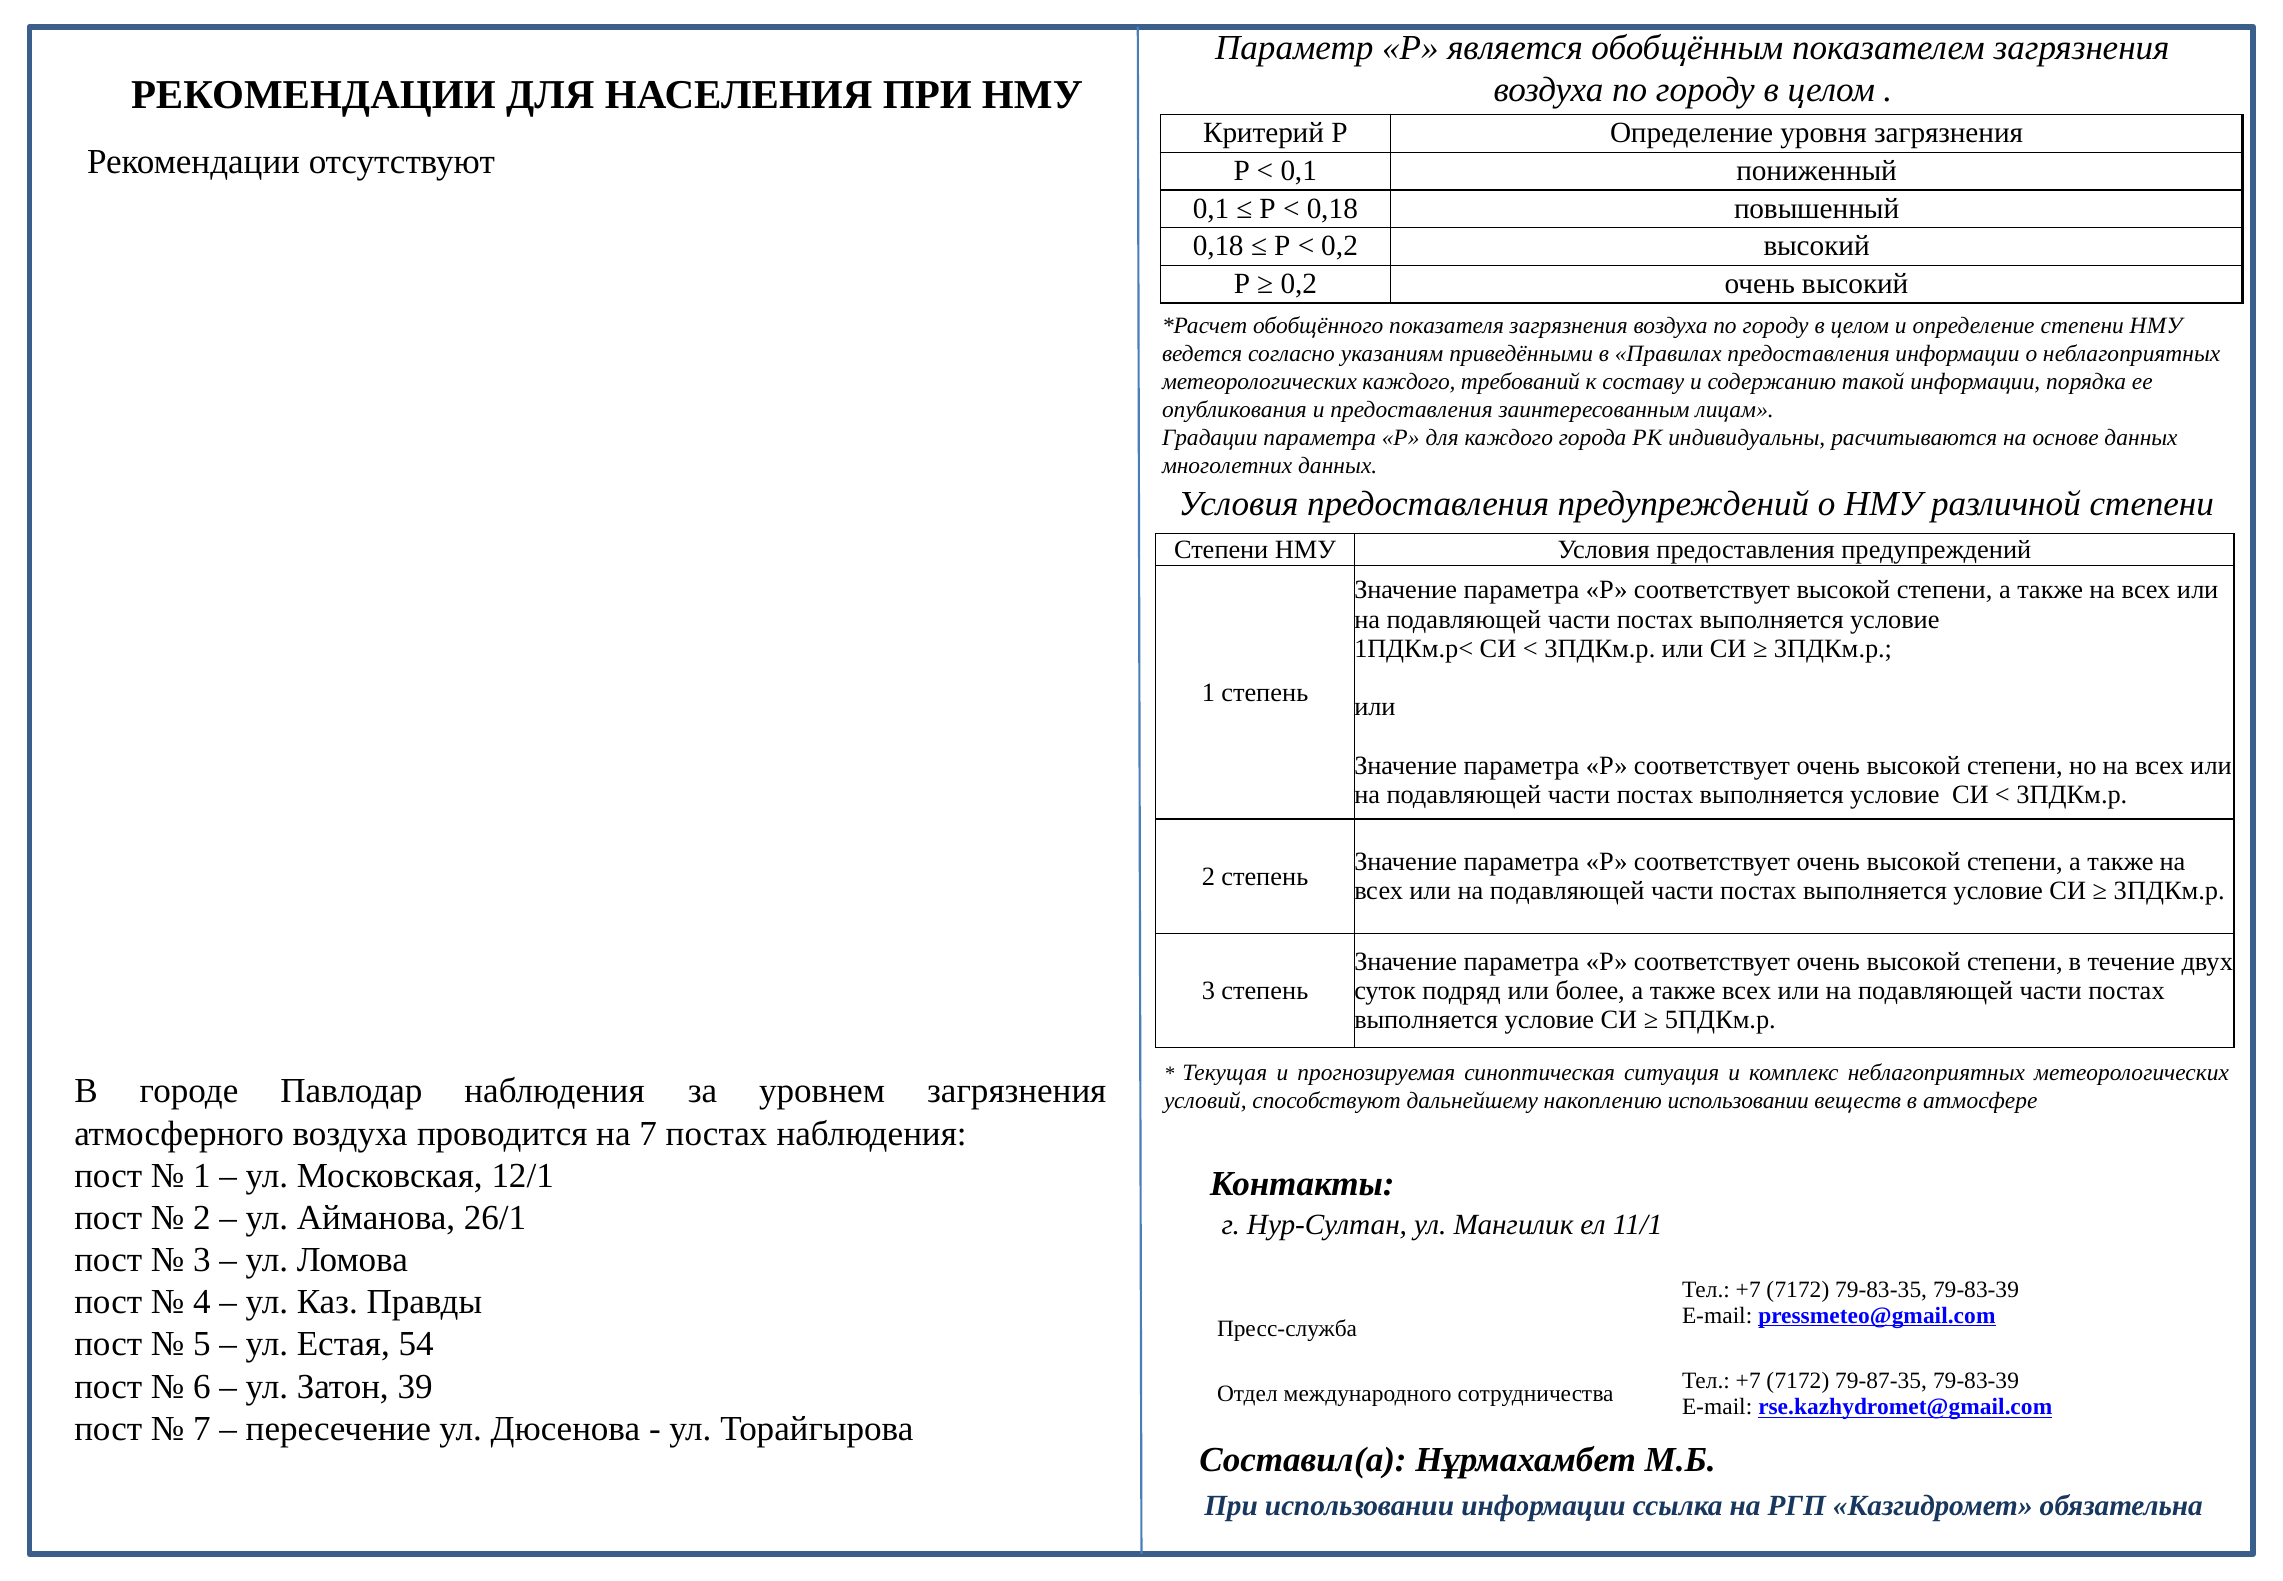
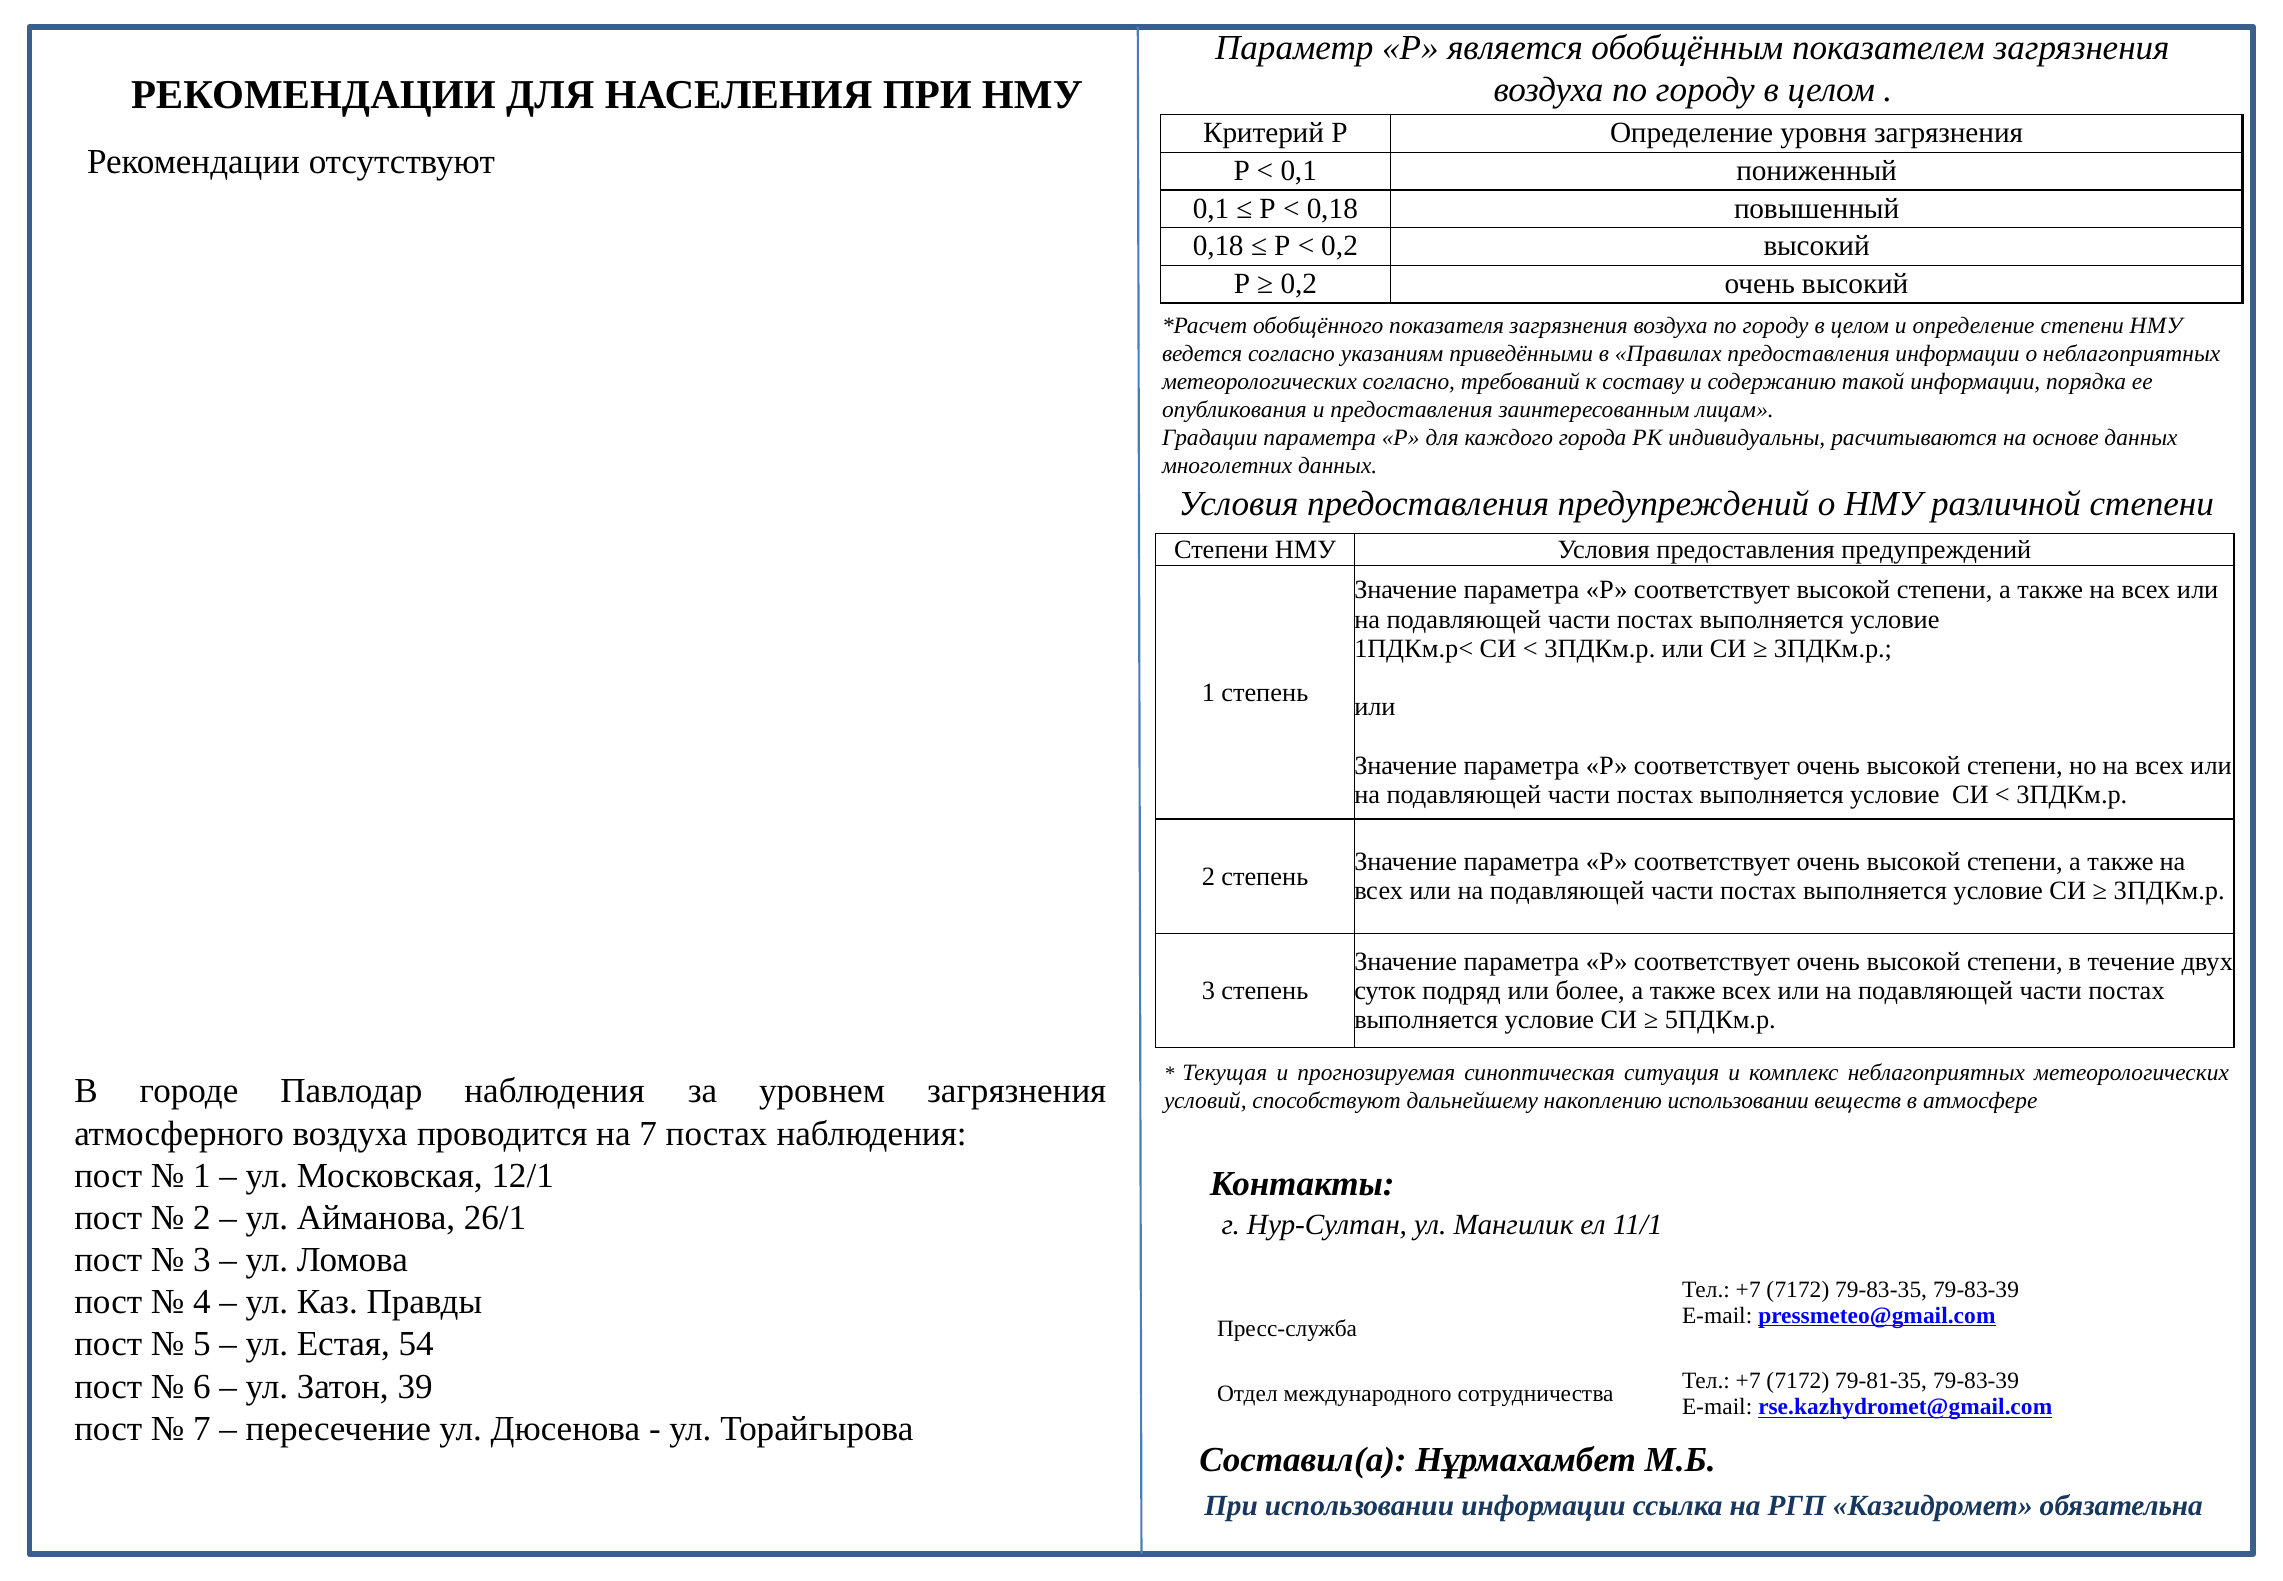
метеорологических каждого: каждого -> согласно (1409, 382)
79-87-35: 79-87-35 -> 79-81-35 (1881, 1380)
